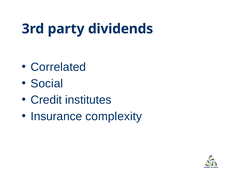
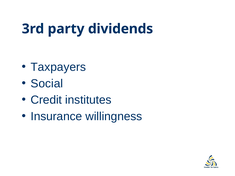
Correlated: Correlated -> Taxpayers (58, 67)
complexity: complexity -> willingness (114, 116)
